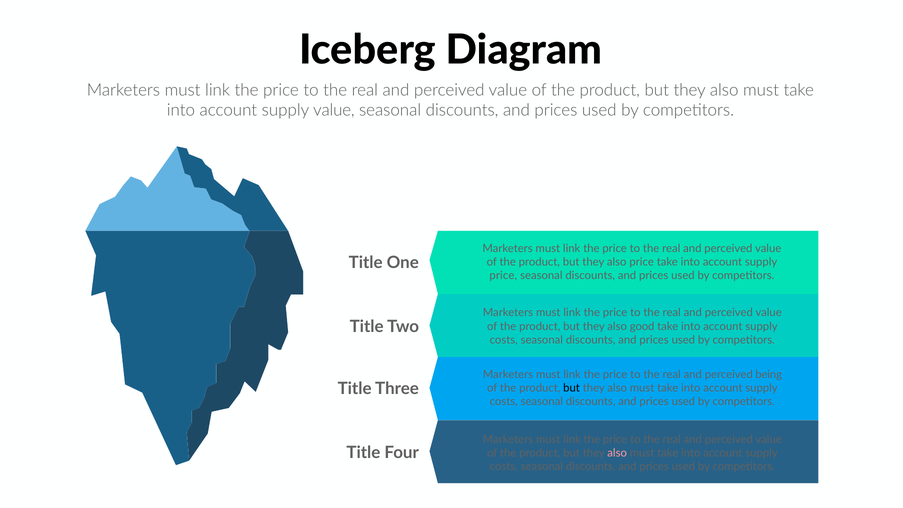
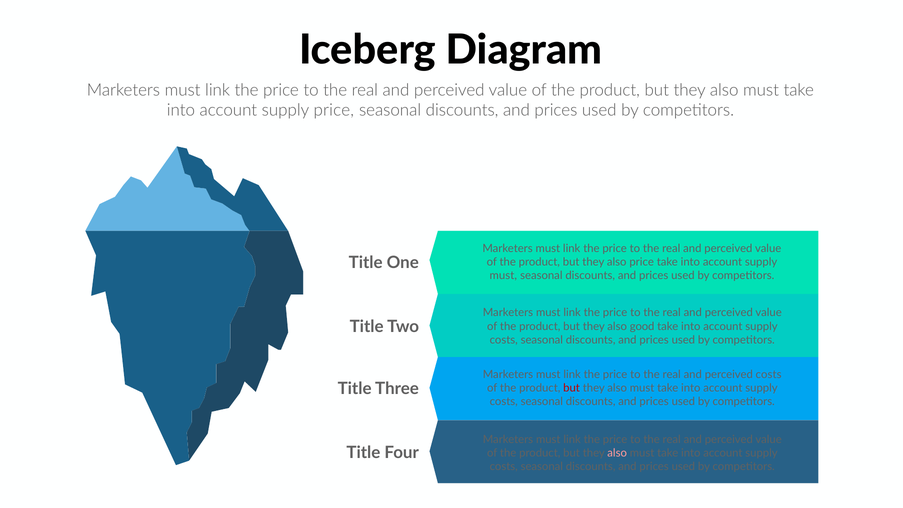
supply value: value -> price (334, 110)
price: price -> must (503, 276)
perceived being: being -> costs (769, 375)
but colour: black -> red (572, 388)
